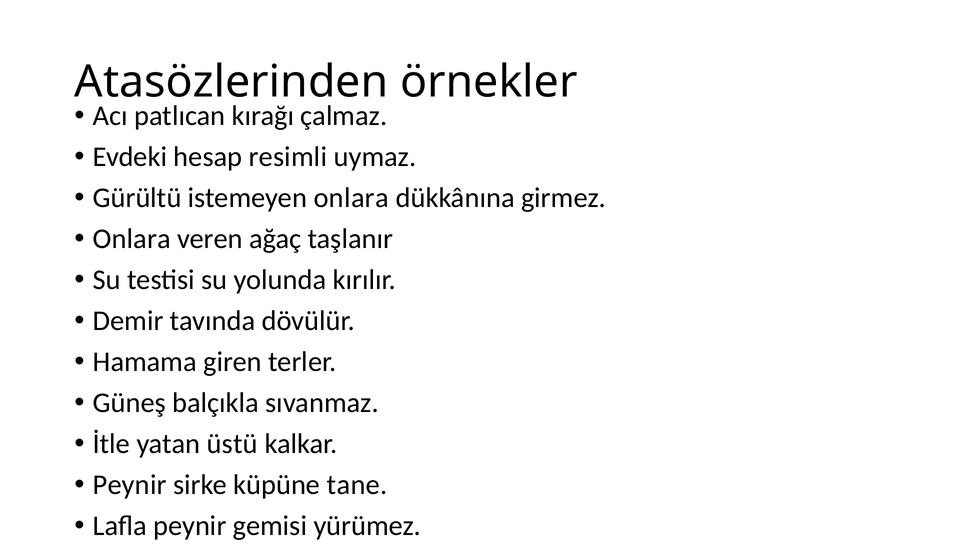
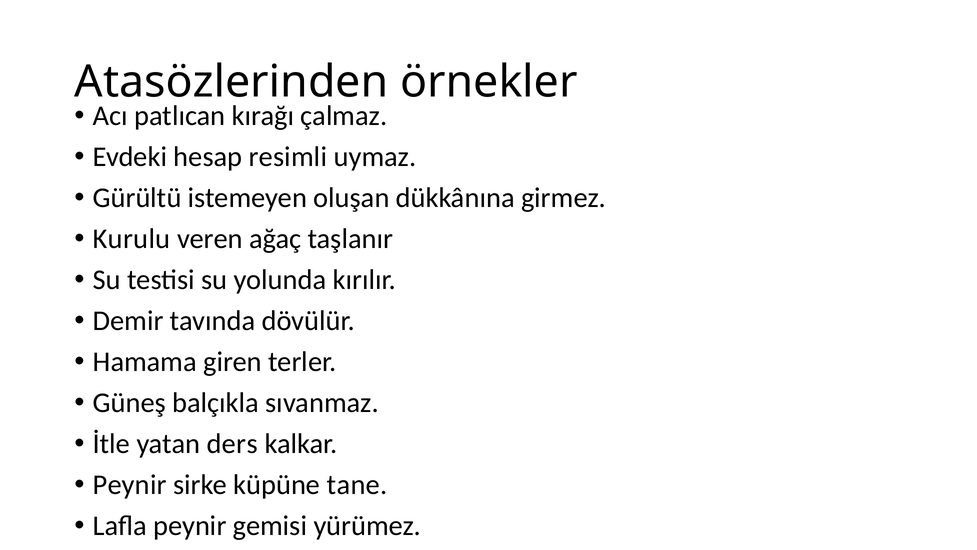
istemeyen onlara: onlara -> oluşan (351, 198)
Onlara: Onlara -> Kurulu (132, 239)
üstü: üstü -> ders (232, 443)
